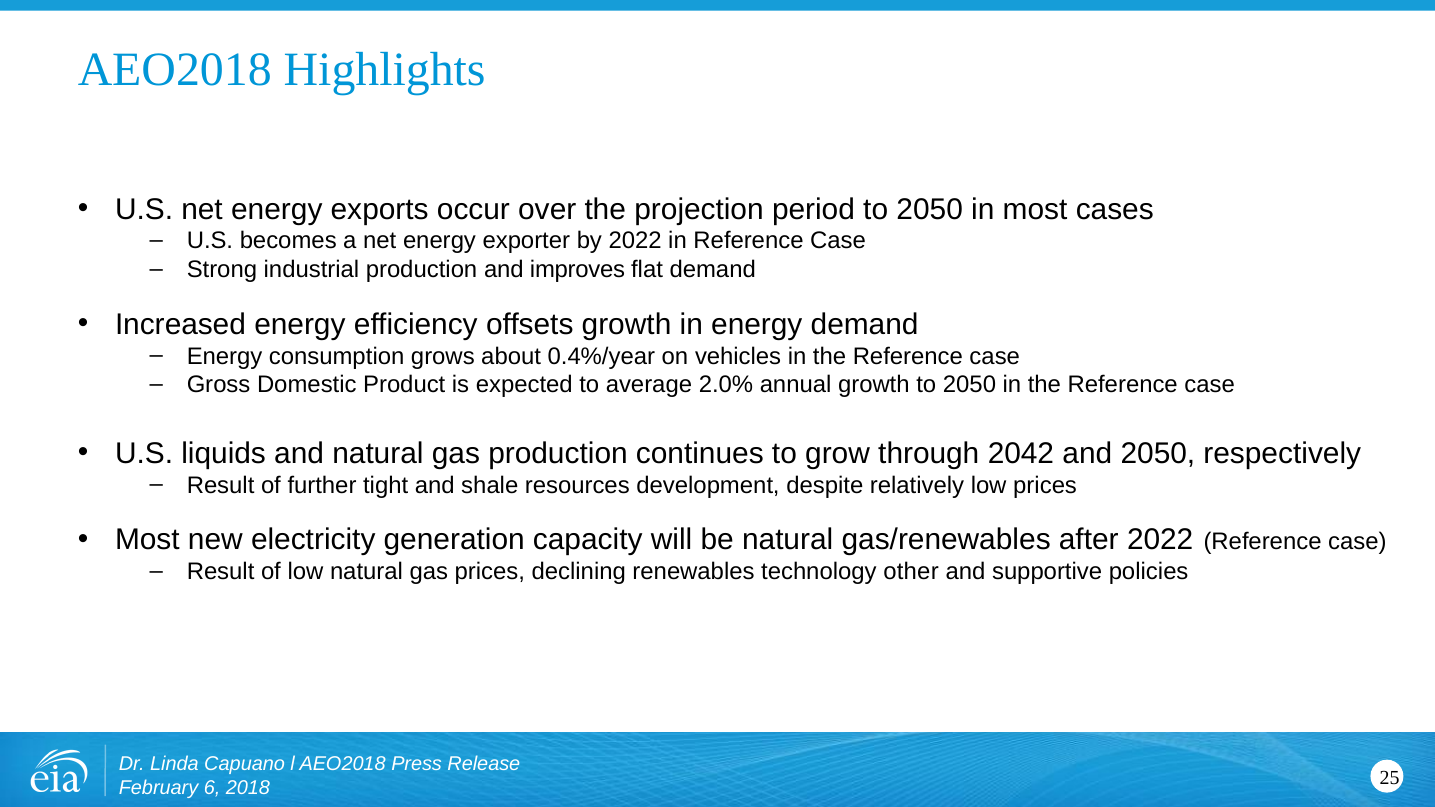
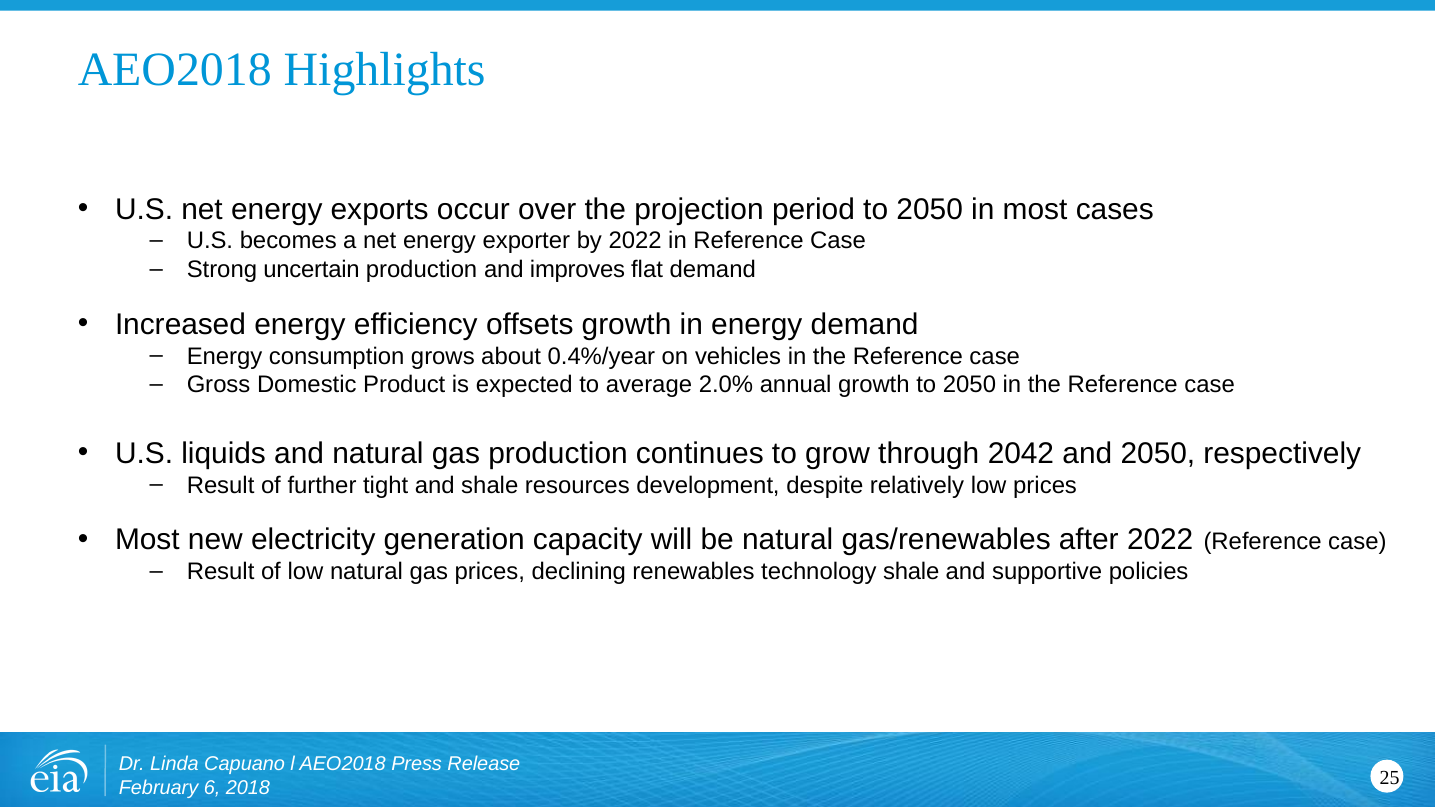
industrial: industrial -> uncertain (312, 270)
technology other: other -> shale (911, 572)
